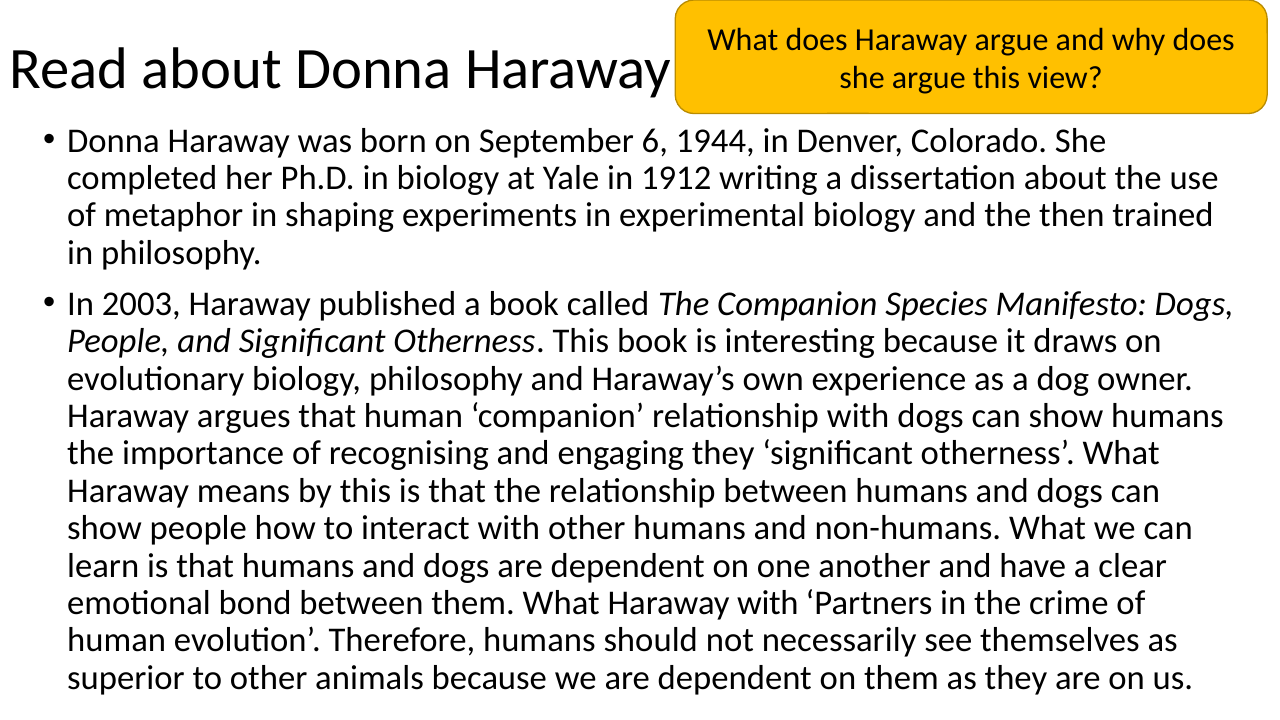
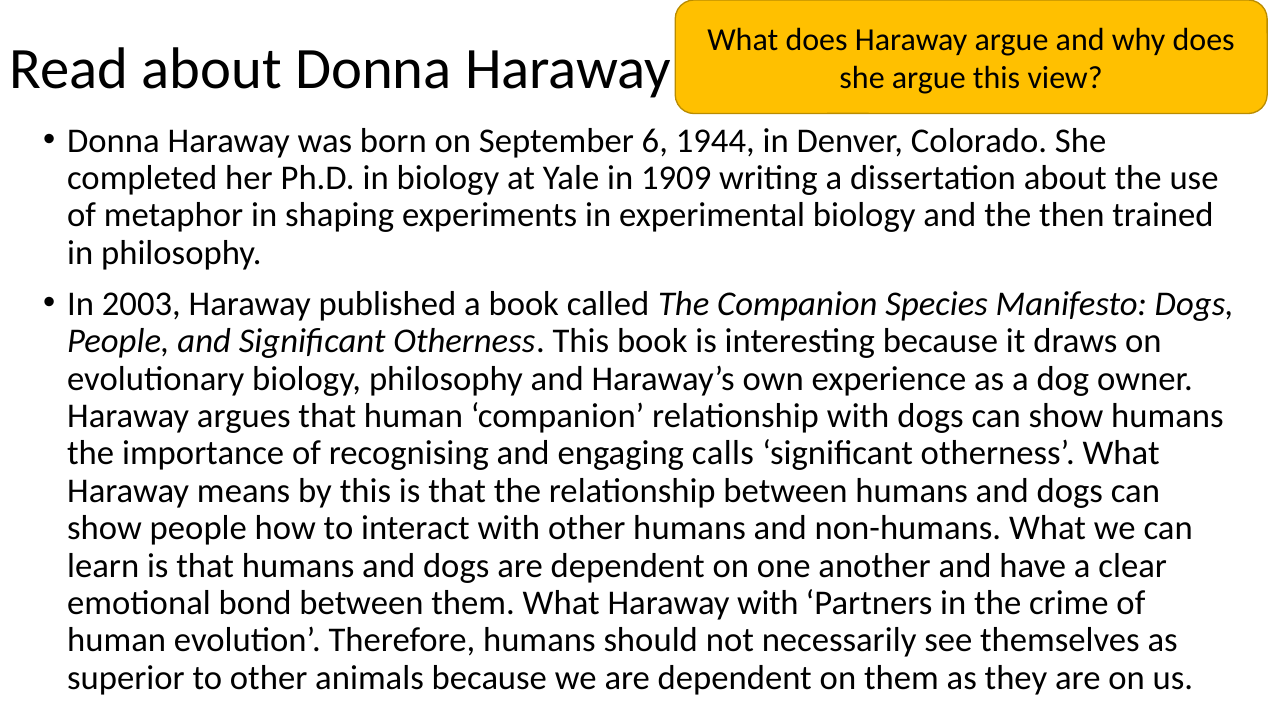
1912: 1912 -> 1909 (676, 178)
engaging they: they -> calls (723, 453)
